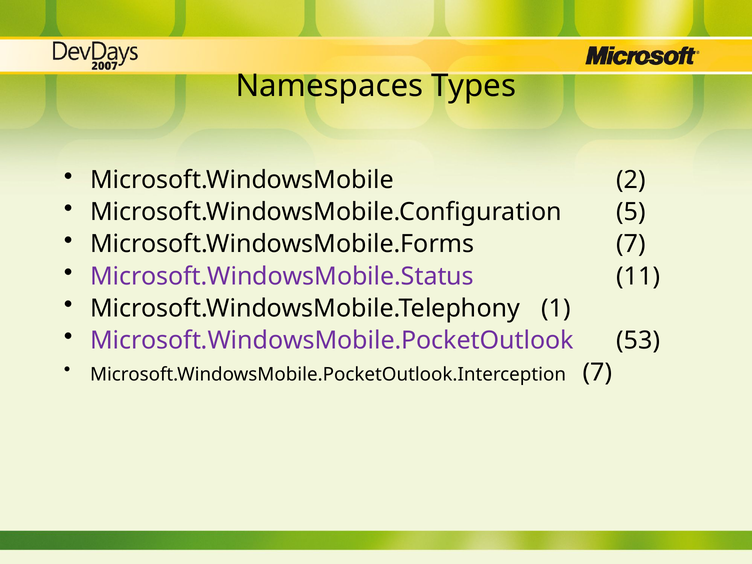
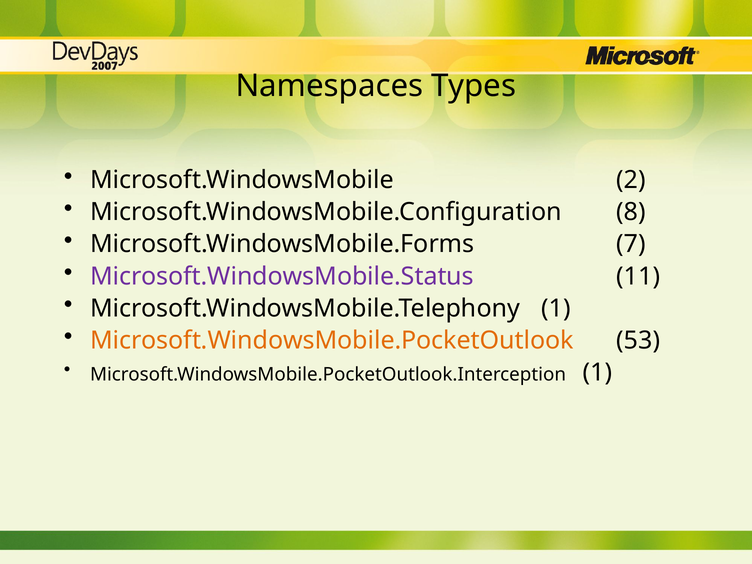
5: 5 -> 8 (631, 212)
Microsoft.WindowsMobile.PocketOutlook colour: purple -> orange (332, 340)
Microsoft.WindowsMobile.PocketOutlook.Interception 7: 7 -> 1 (597, 372)
